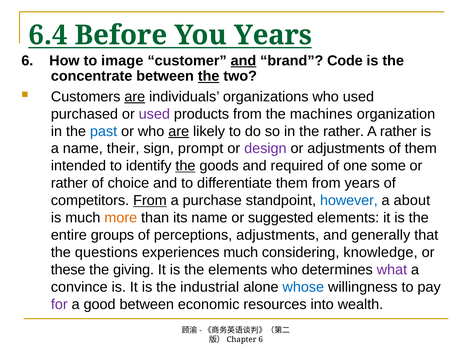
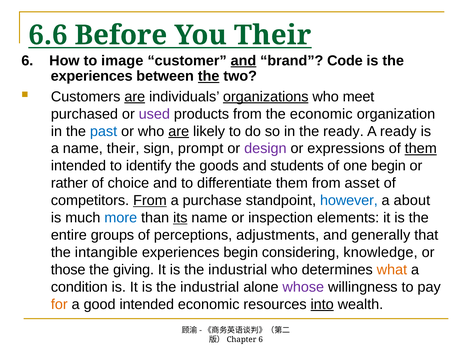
6.4: 6.4 -> 6.6 (48, 35)
You Years: Years -> Their (273, 35)
concentrate: concentrate -> experiences (92, 76)
organizations underline: none -> present (266, 97)
who used: used -> meet (358, 97)
the machines: machines -> economic (321, 114)
the rather: rather -> ready (343, 131)
A rather: rather -> ready (398, 131)
or adjustments: adjustments -> expressions (346, 149)
them underline: none -> present (421, 149)
the underline: present -> none (185, 166)
required: required -> students (297, 166)
one some: some -> begin (388, 166)
from years: years -> asset (362, 183)
more colour: orange -> blue (121, 218)
its underline: none -> present (180, 218)
suggested: suggested -> inspection (281, 218)
questions: questions -> intangible (106, 252)
experiences much: much -> begin (241, 252)
these: these -> those (68, 270)
elements: elements -> industrial (238, 270)
what colour: purple -> orange (392, 270)
convince: convince -> condition (79, 287)
whose colour: blue -> purple (303, 287)
for colour: purple -> orange (59, 304)
good between: between -> intended (147, 304)
into underline: none -> present (322, 304)
